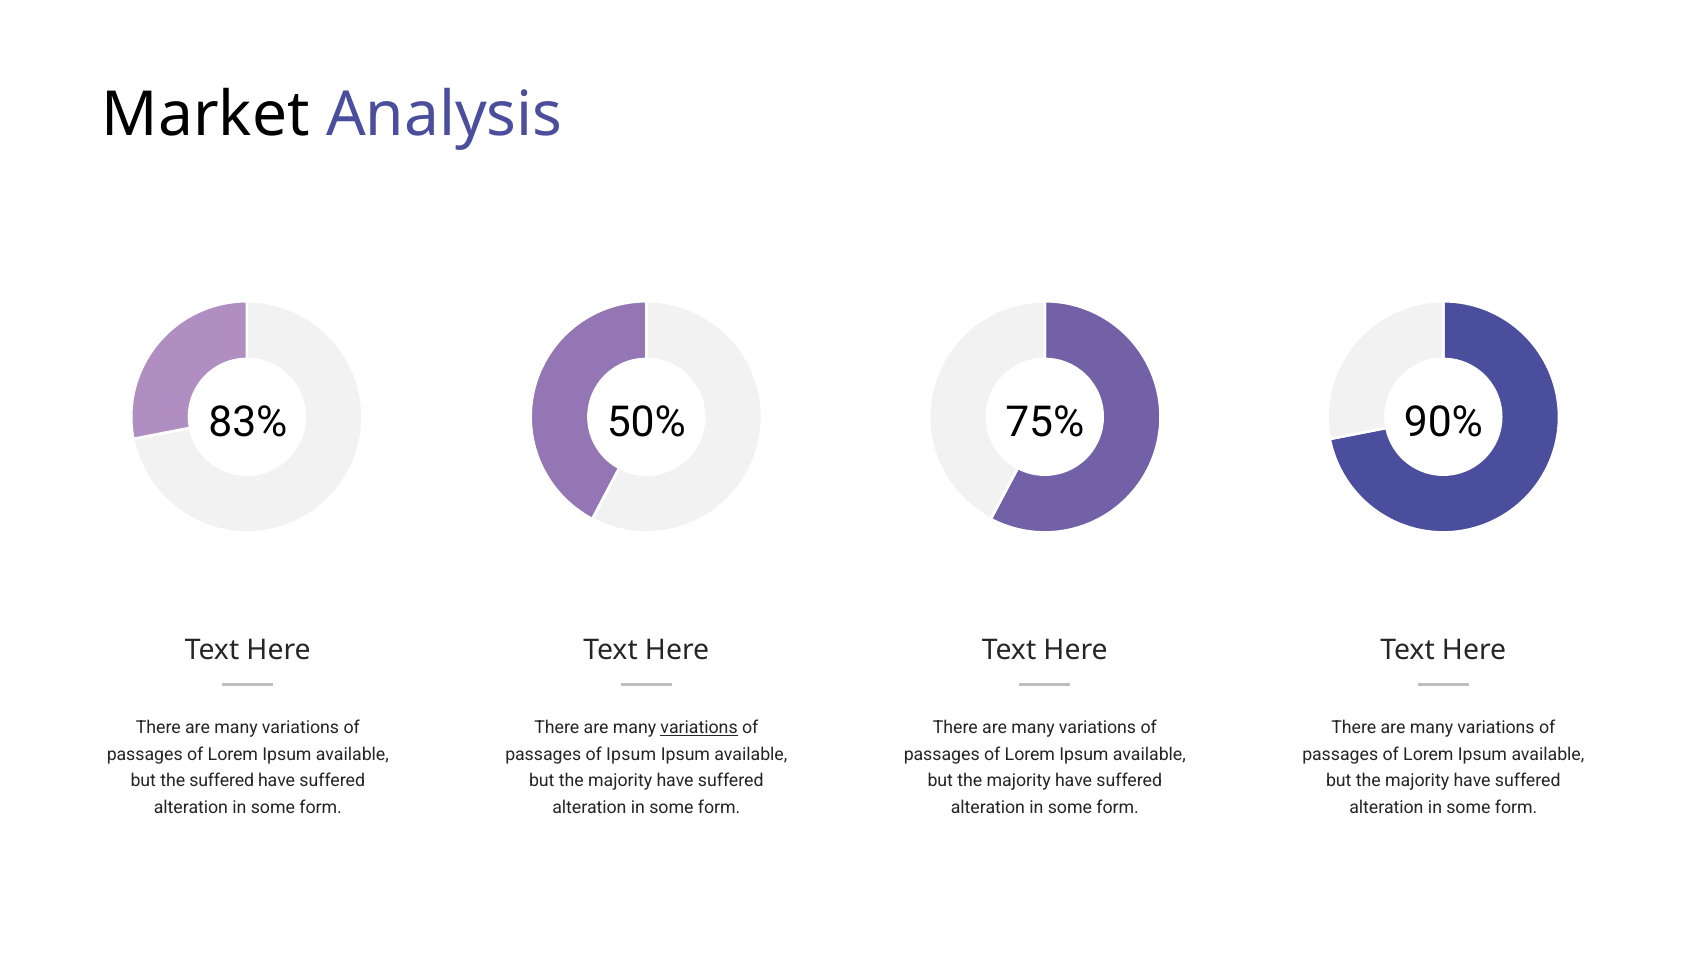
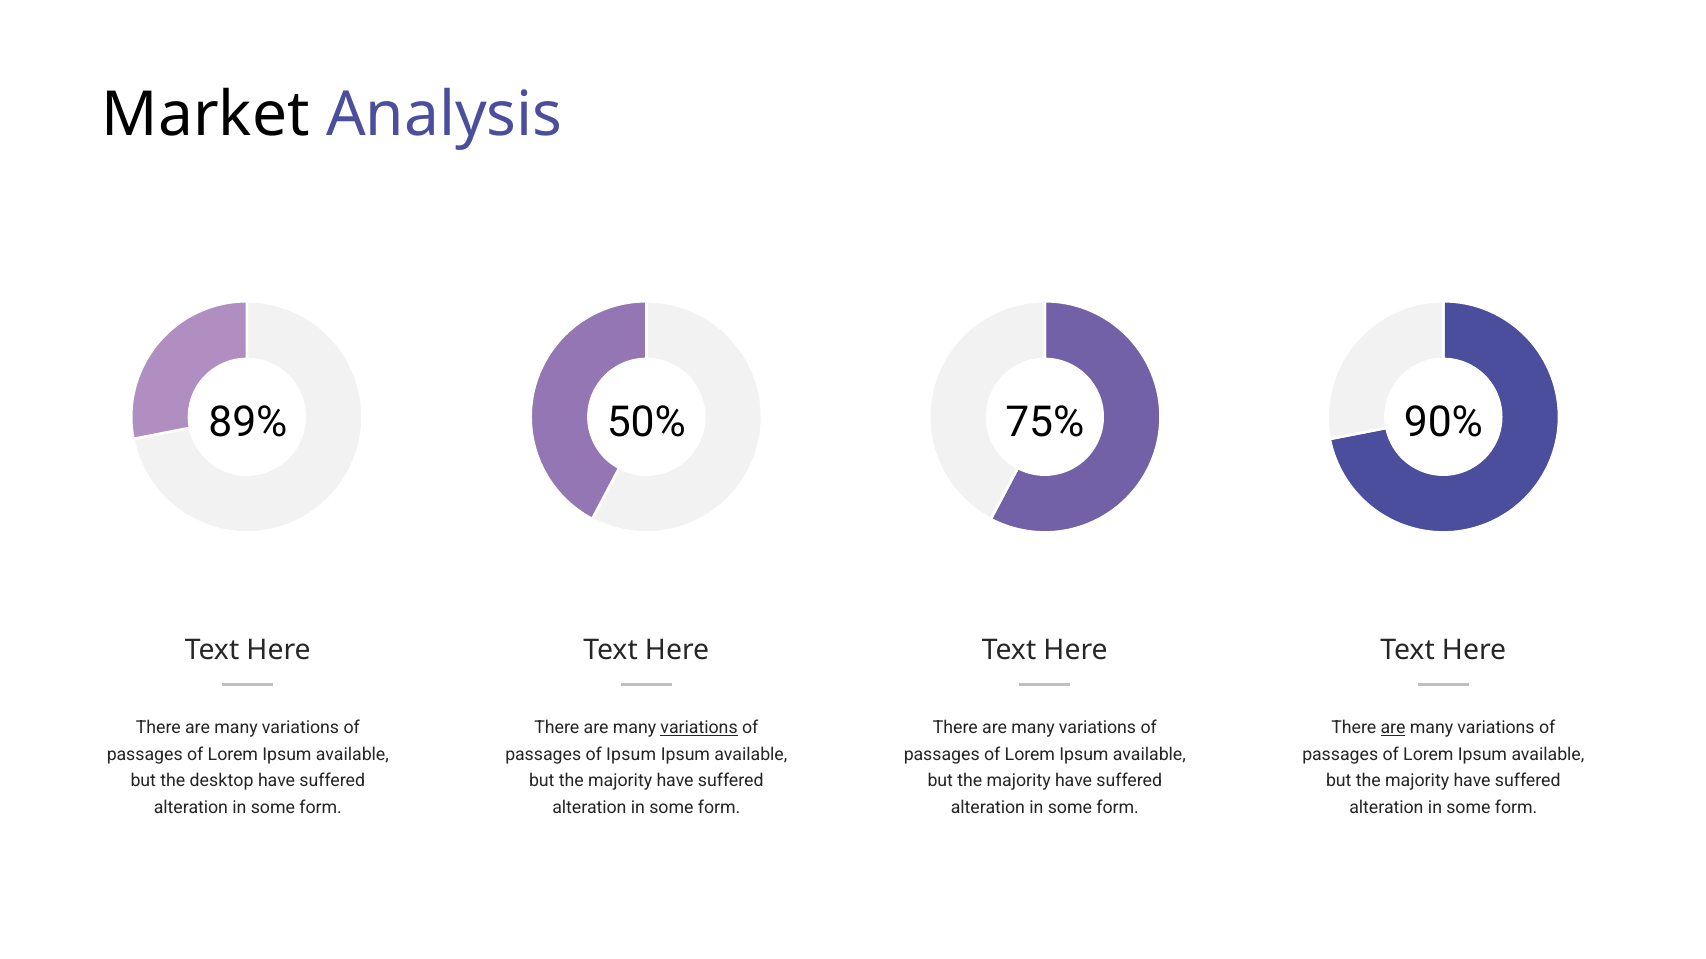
83%: 83% -> 89% (248, 422)
are underline: none -> present (1393, 728)
the suffered: suffered -> desktop (222, 781)
